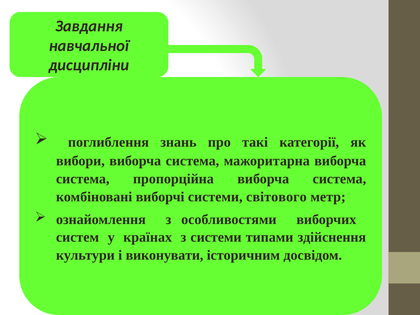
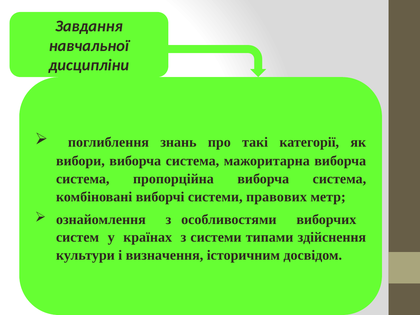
світового: світового -> правових (276, 197)
виконувати: виконувати -> визначення (164, 255)
